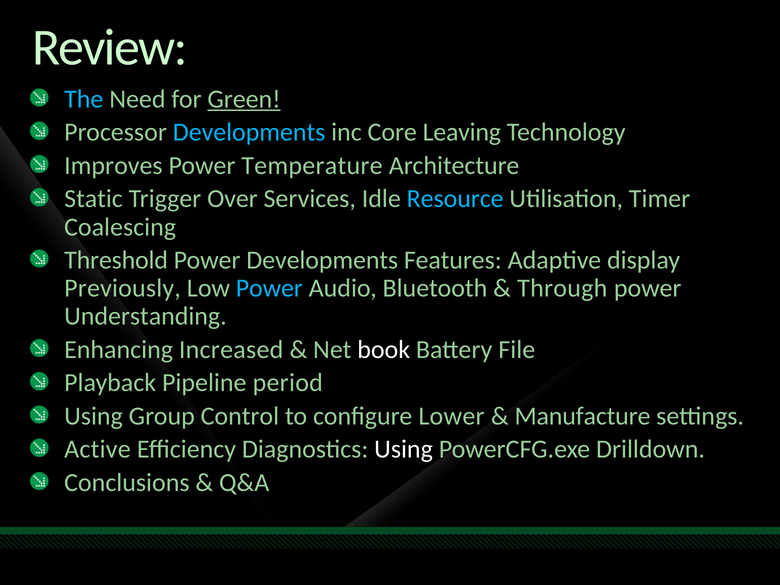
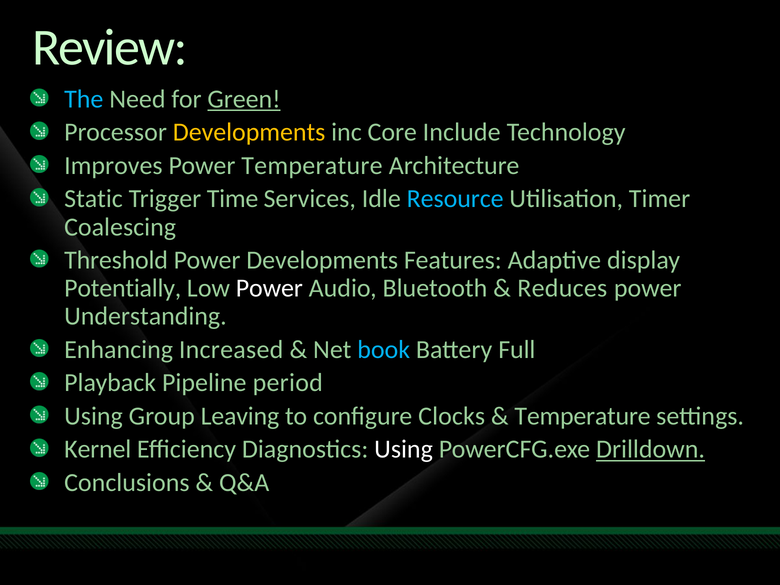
Developments colour: light blue -> yellow (249, 132)
Leaving: Leaving -> Include (462, 132)
Over: Over -> Time (233, 199)
Previously: Previously -> Potentially (123, 288)
Power colour: light blue -> white (269, 288)
Through: Through -> Reduces (562, 288)
book colour: white -> light blue (384, 350)
File: File -> Full (517, 350)
Control: Control -> Leaving (240, 416)
Lower: Lower -> Clocks (452, 416)
Manufacture: Manufacture -> Temperature (583, 416)
Active: Active -> Kernel (98, 449)
Drilldown underline: none -> present (651, 449)
